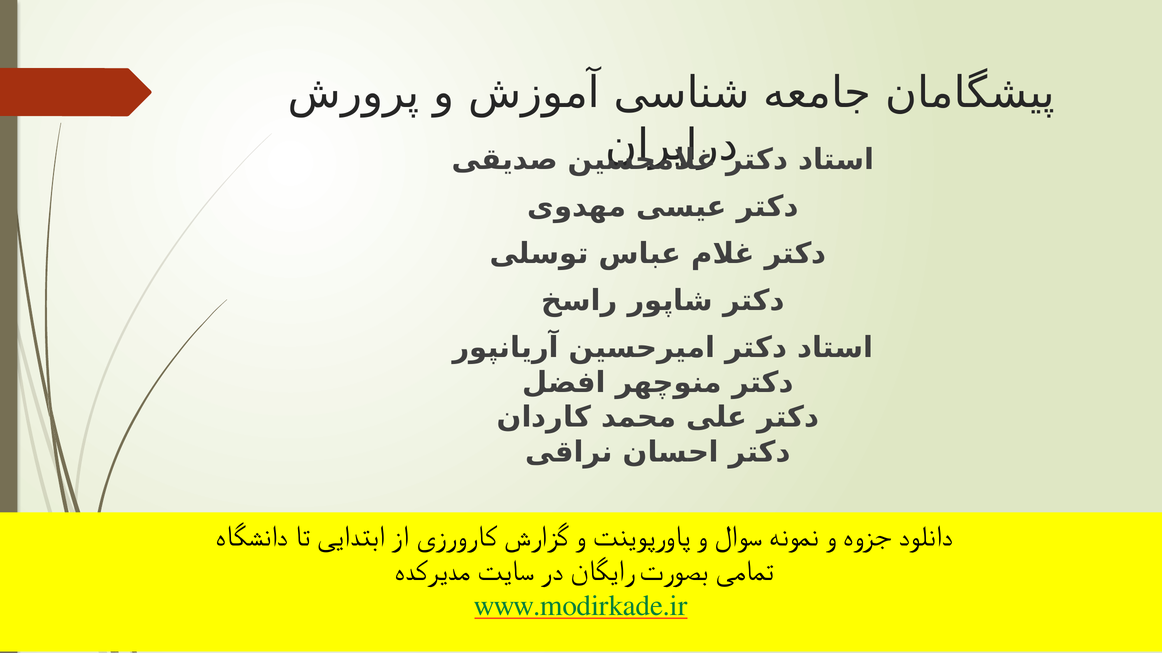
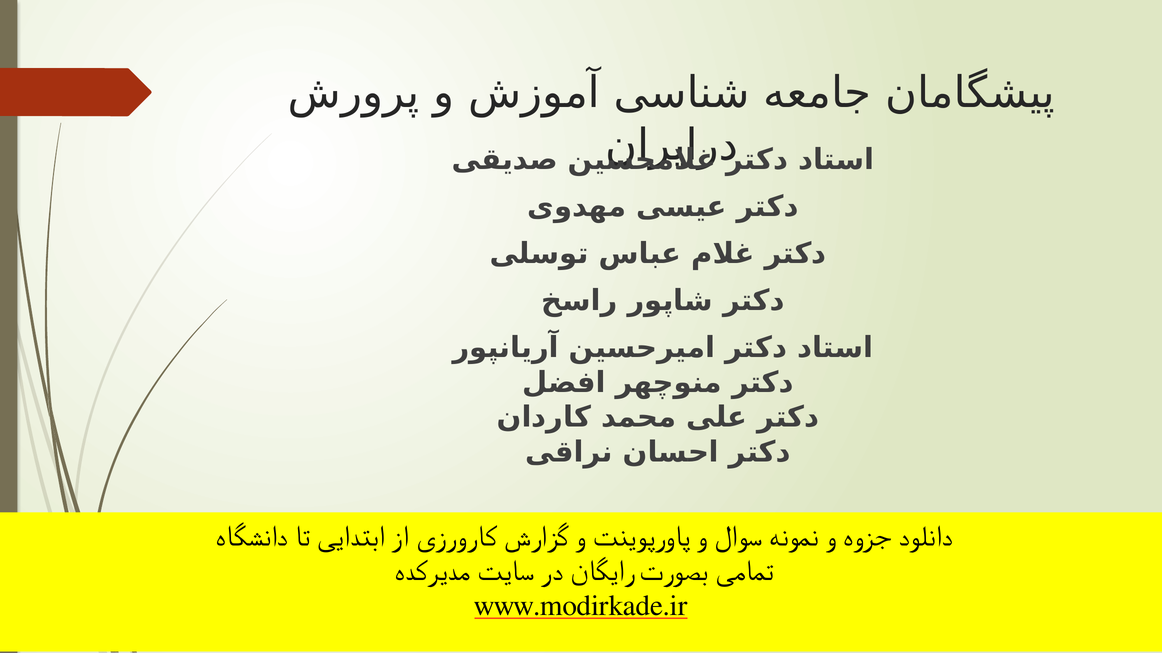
www.modirkade.ir colour: green -> black (581, 606)
